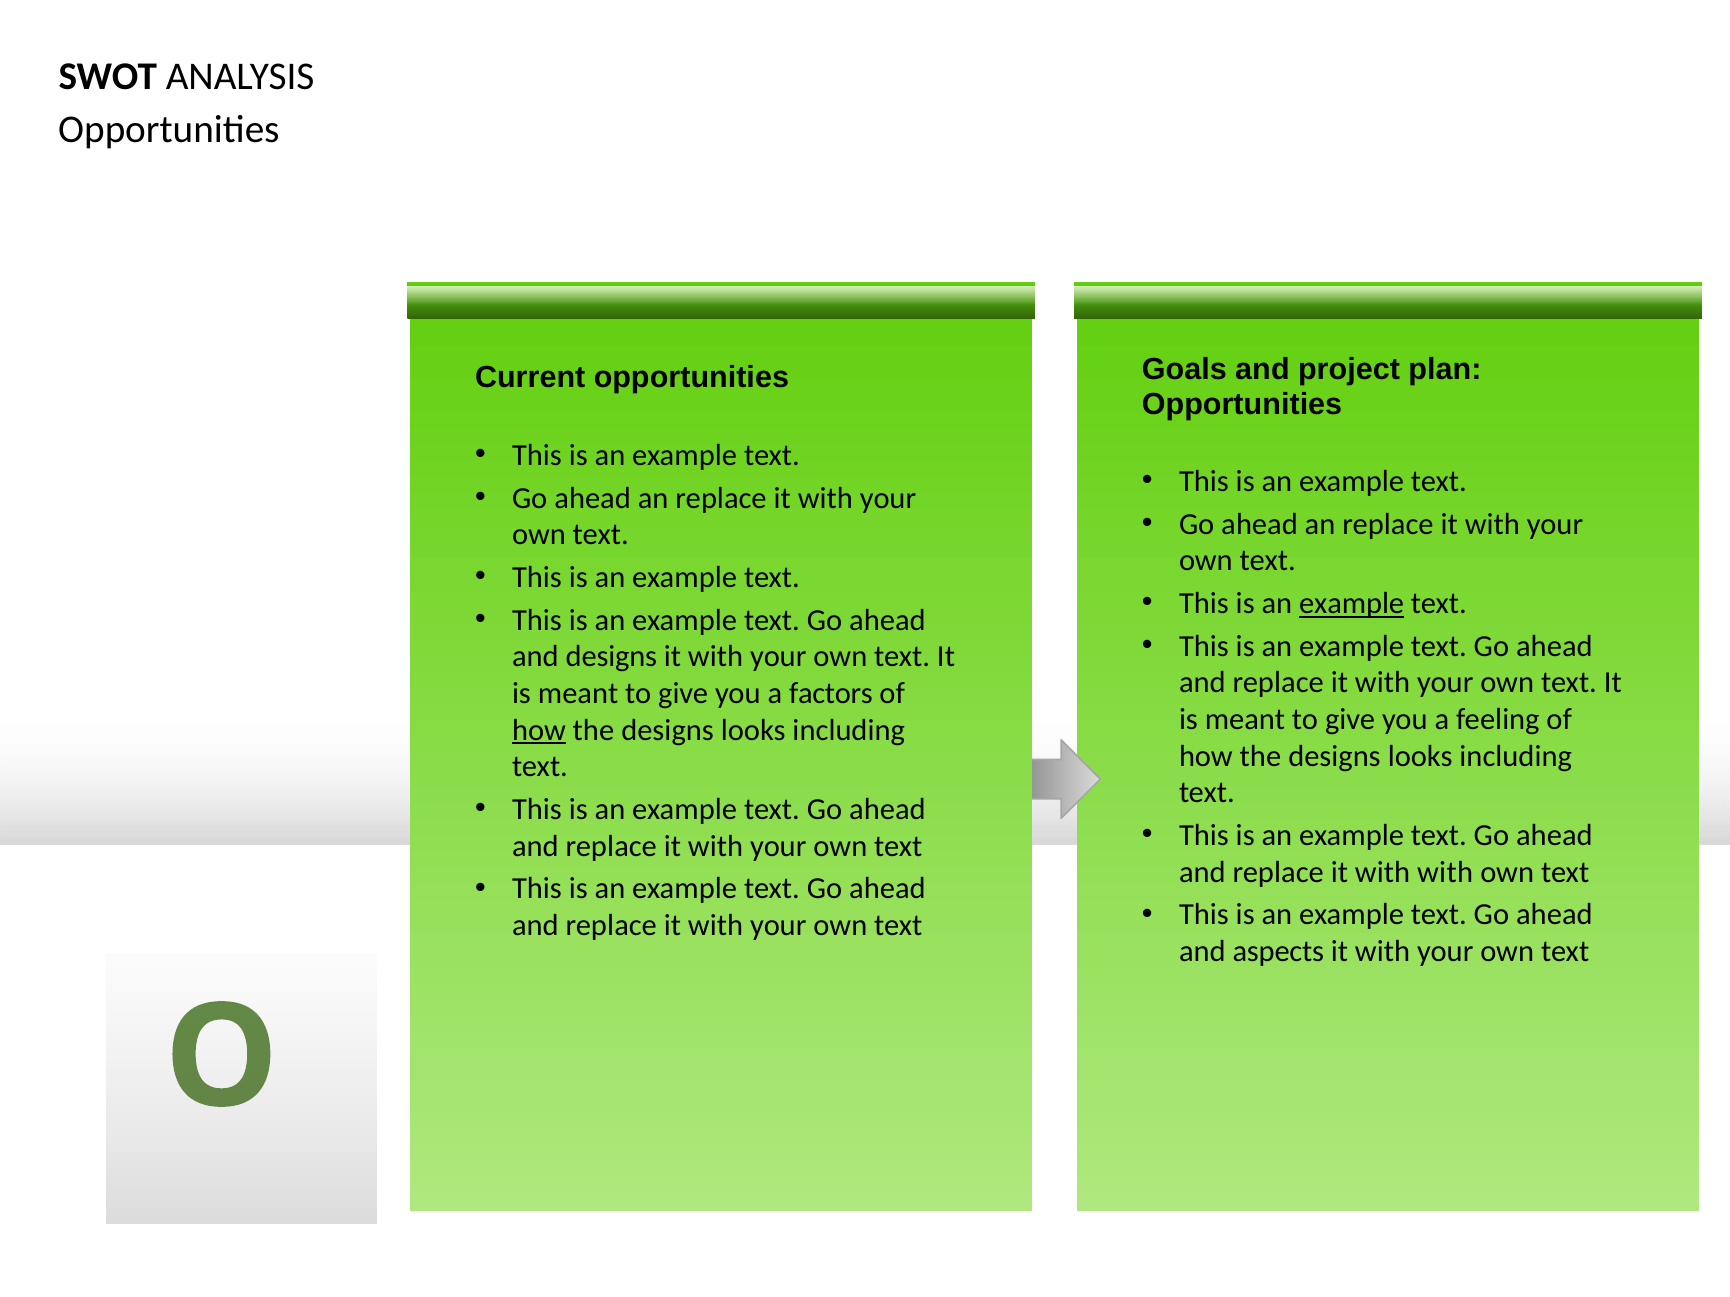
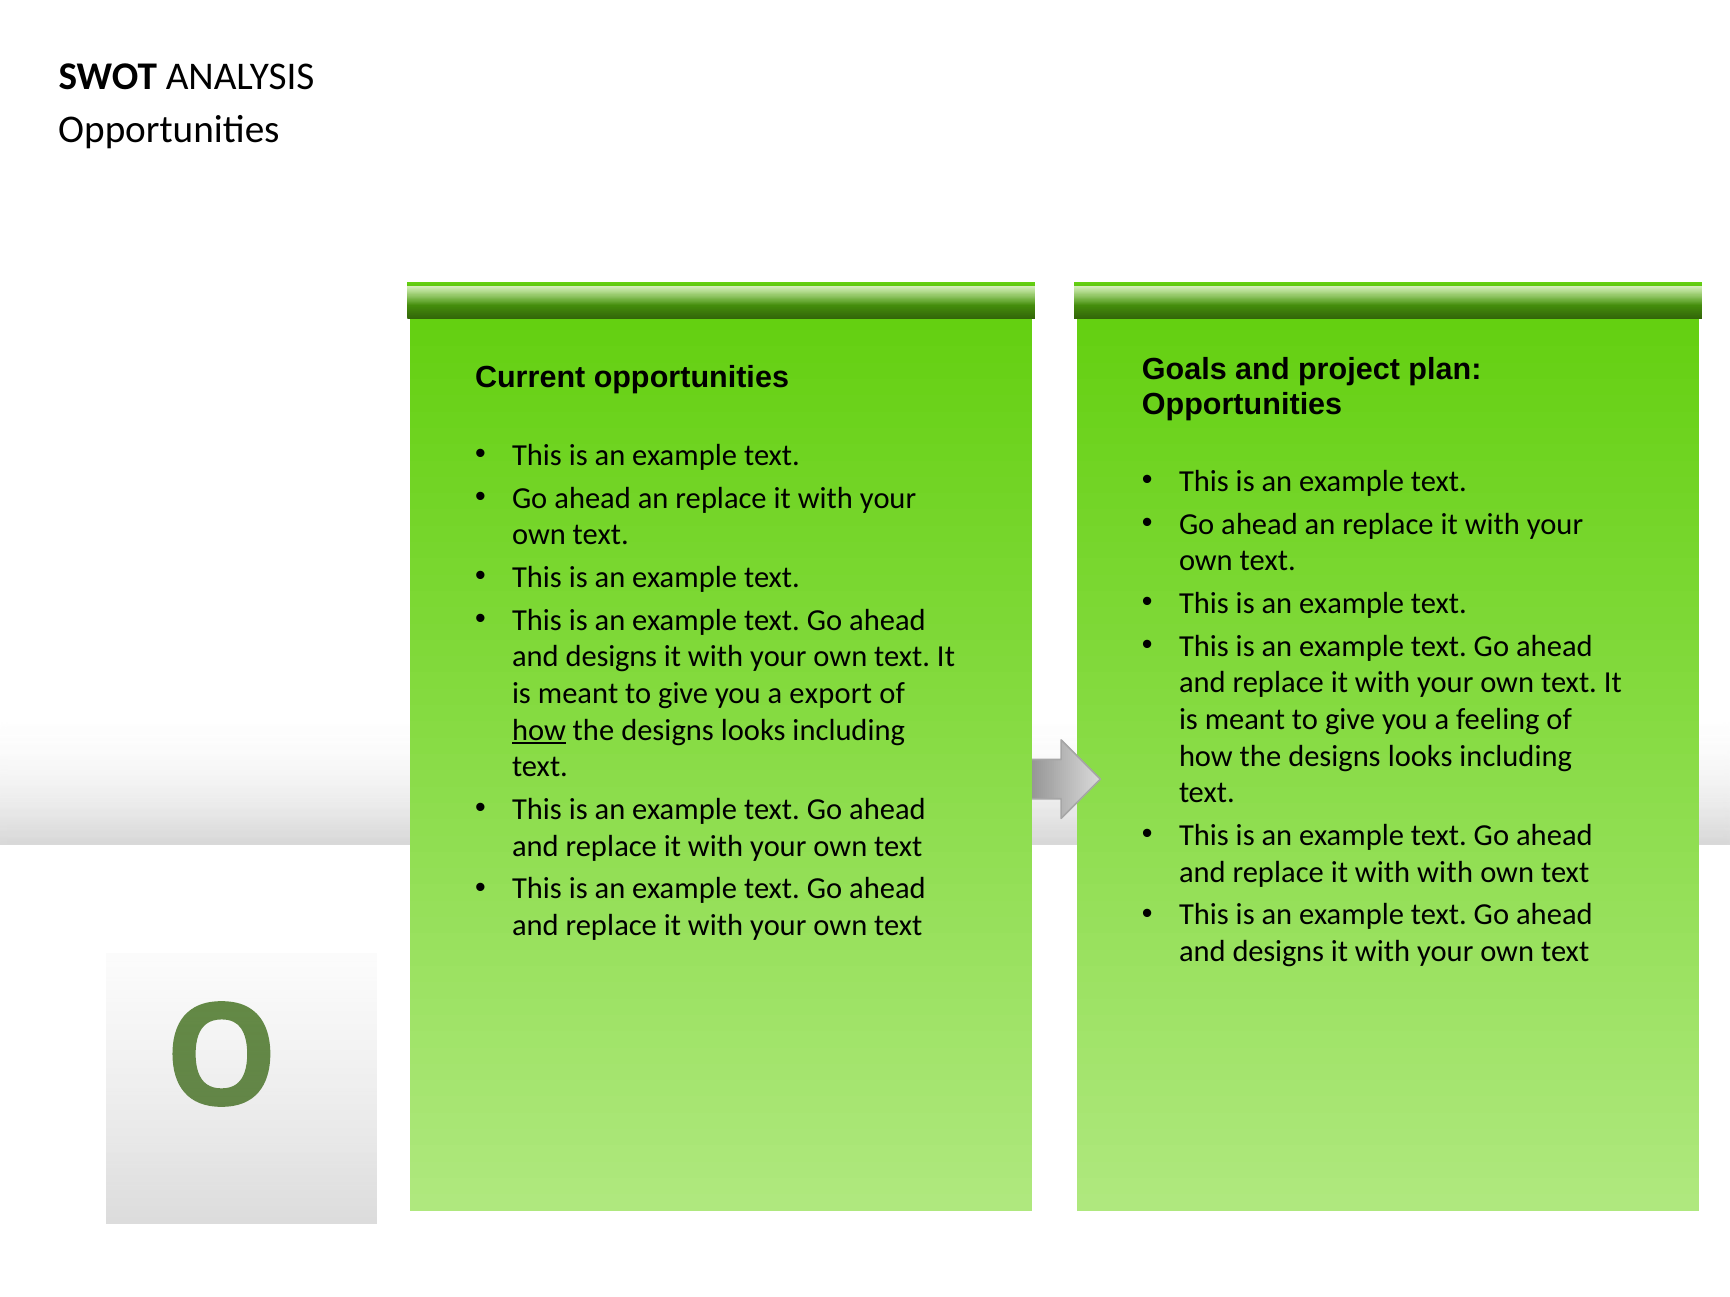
example underline: present -> none (1352, 604)
factors: factors -> export (831, 693)
aspects: aspects -> designs (1278, 952)
